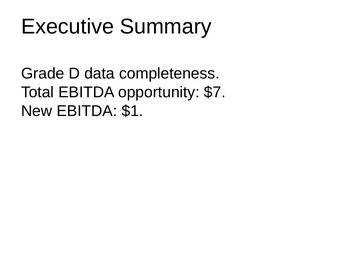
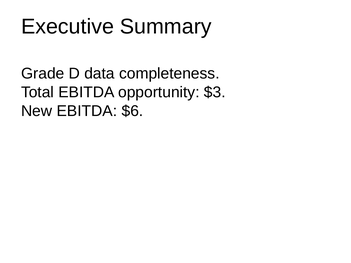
$7: $7 -> $3 (215, 92)
$1: $1 -> $6 (132, 111)
